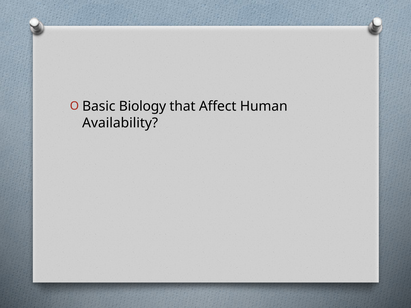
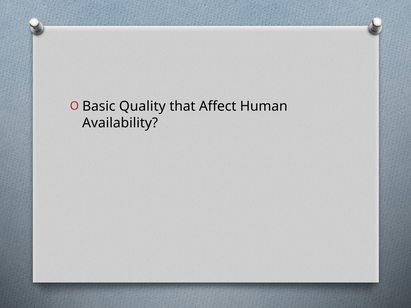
Biology: Biology -> Quality (142, 106)
